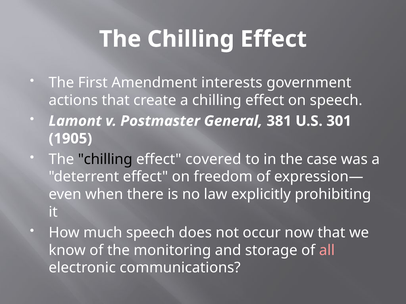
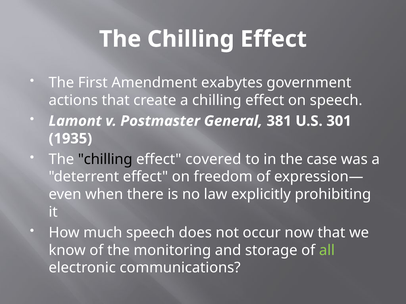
interests: interests -> exabytes (232, 83)
1905: 1905 -> 1935 (70, 139)
all colour: pink -> light green (327, 251)
